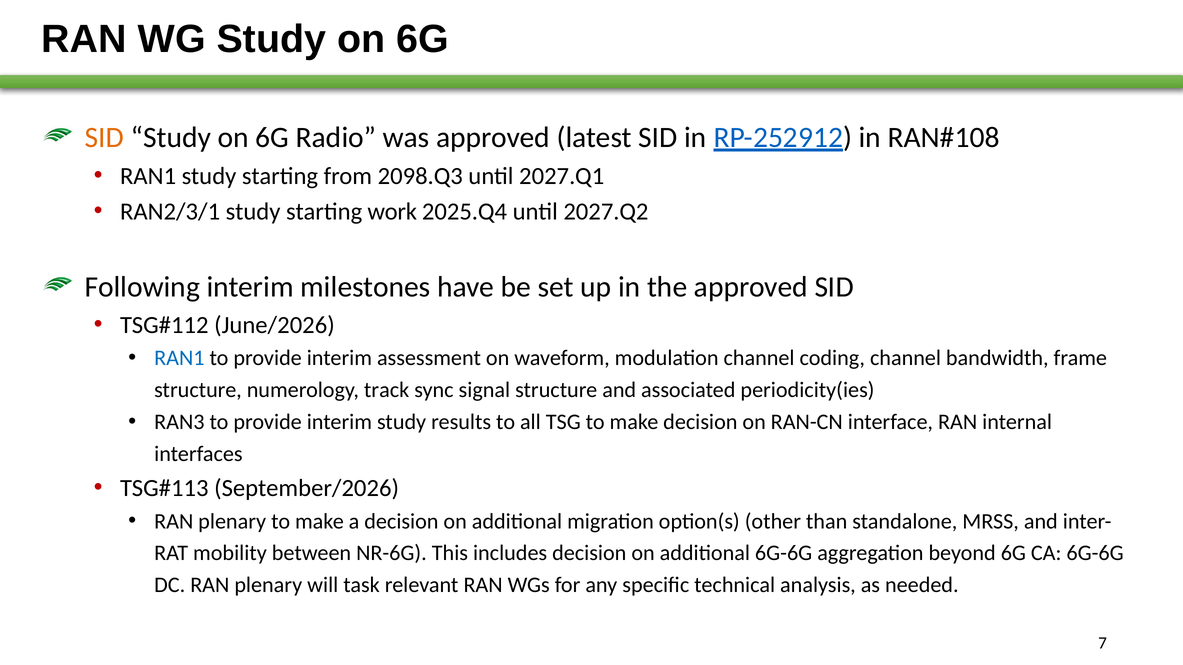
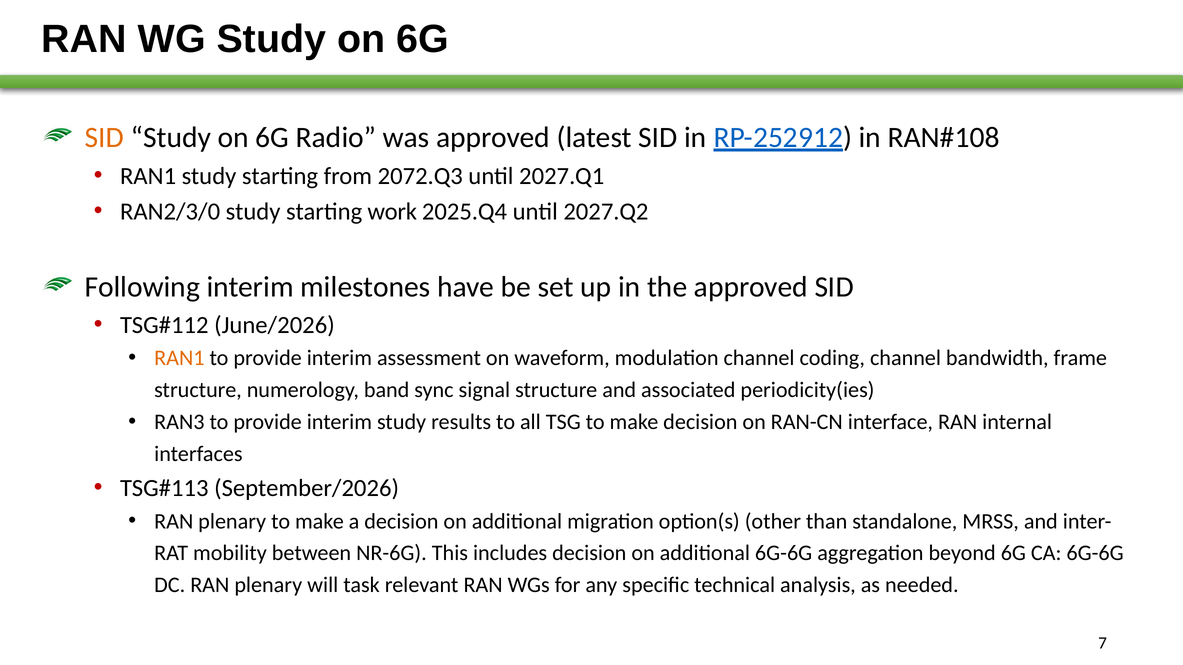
2098.Q3: 2098.Q3 -> 2072.Q3 (420, 176)
RAN2/3/1: RAN2/3/1 -> RAN2/3/0 (170, 212)
RAN1 colour: blue -> orange (179, 358)
track: track -> band (387, 390)
